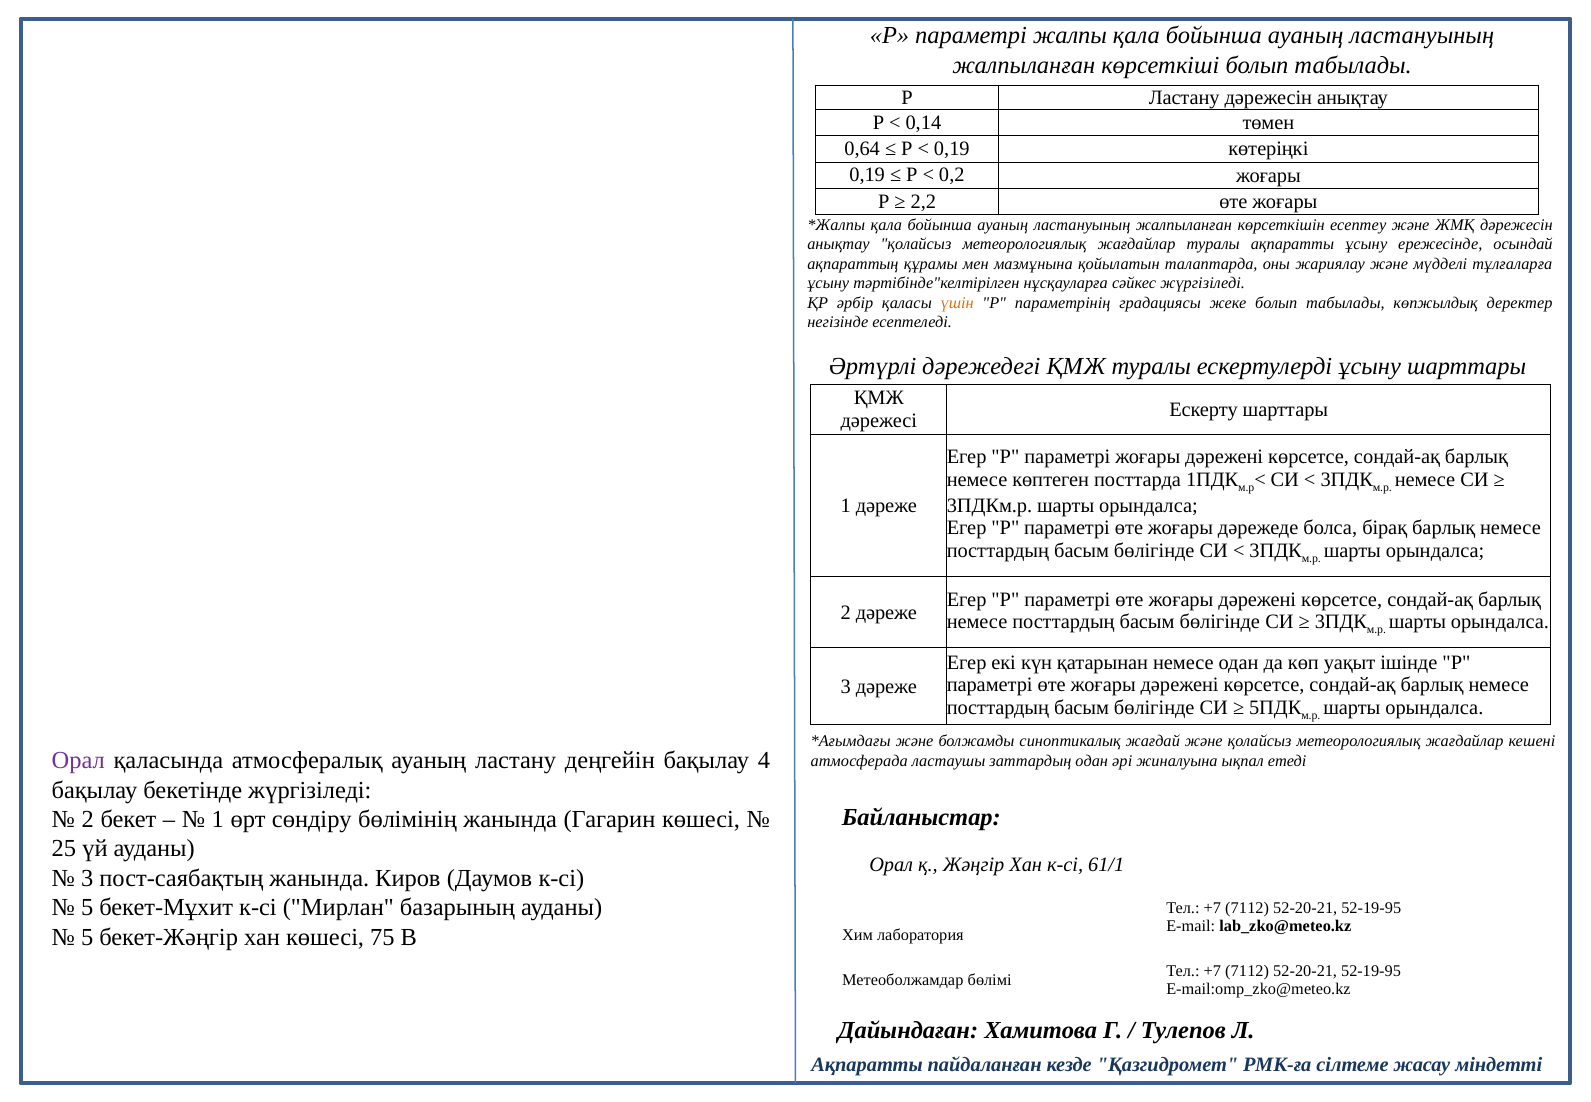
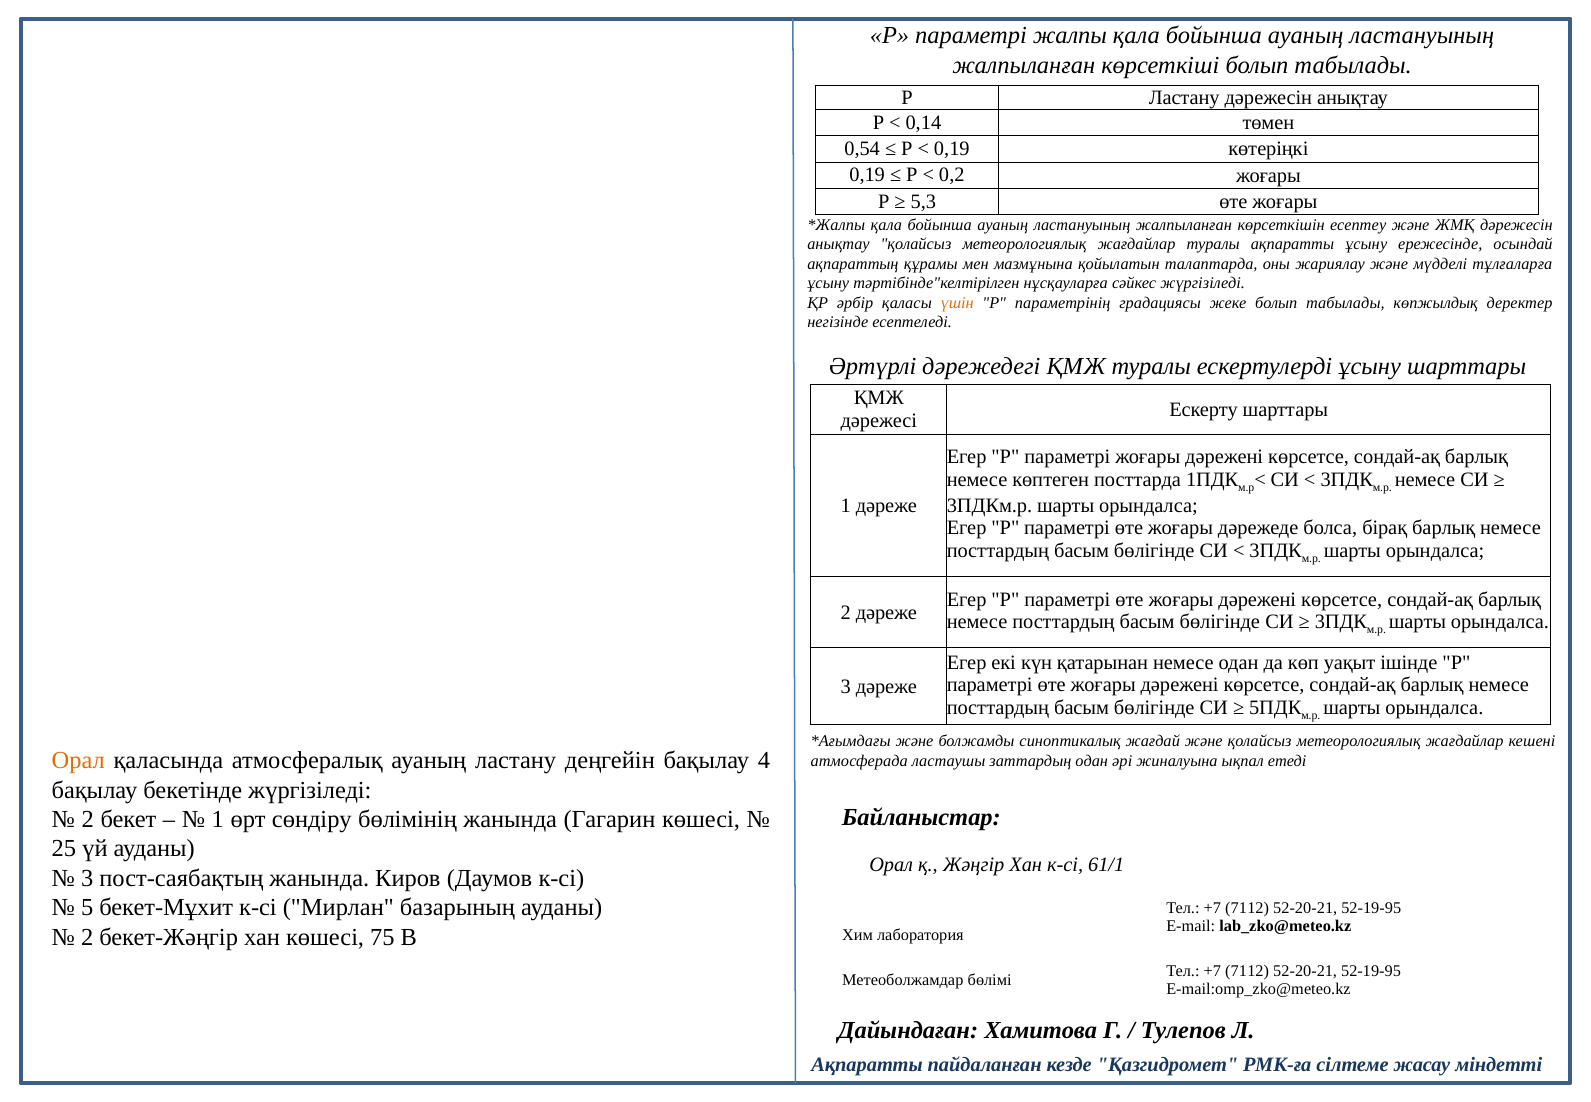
0,64: 0,64 -> 0,54 (862, 149)
2,2: 2,2 -> 5,3 (923, 201)
Орал colour: purple -> orange (78, 760)
5: 5 -> 2 (87, 937)
